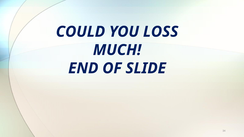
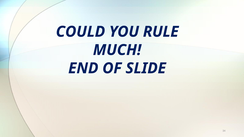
LOSS: LOSS -> RULE (161, 32)
